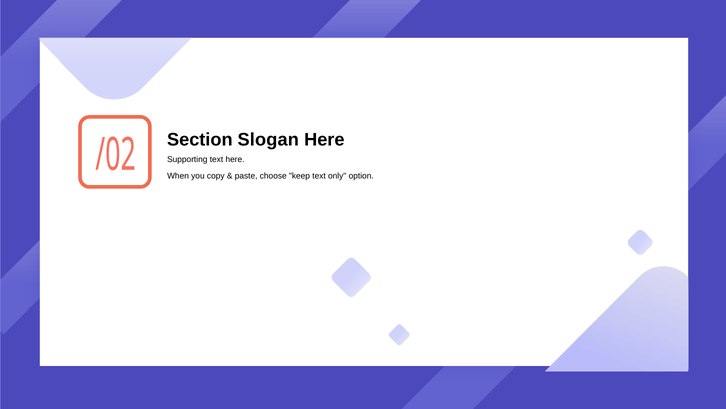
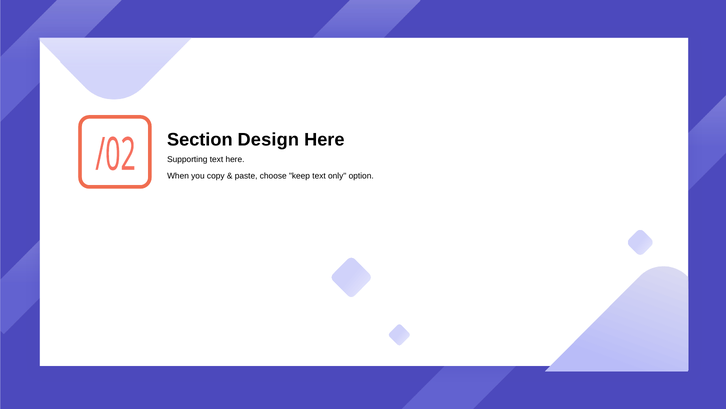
Slogan: Slogan -> Design (268, 140)
